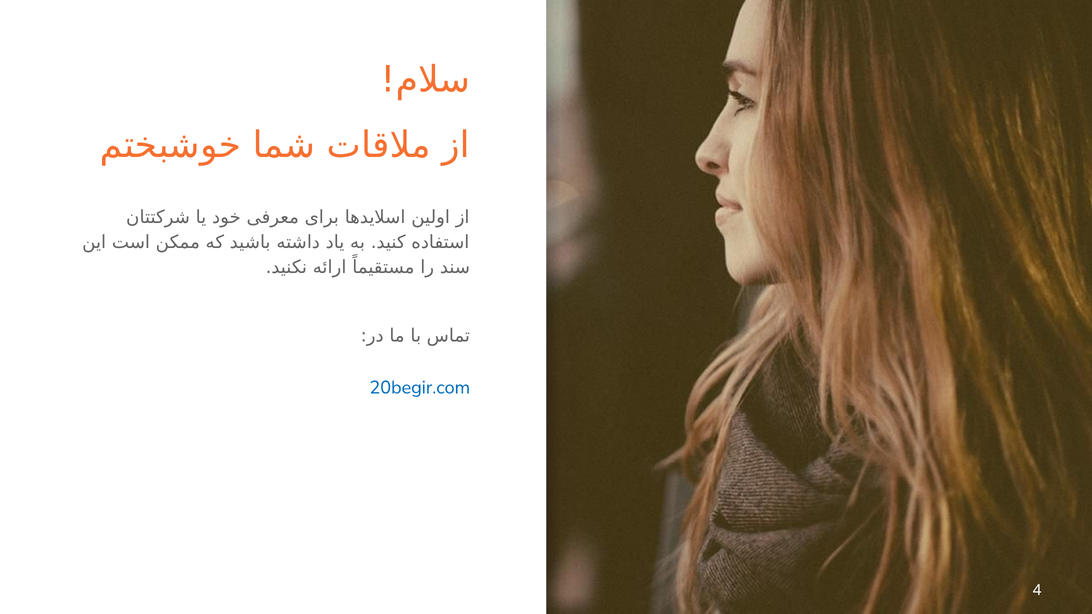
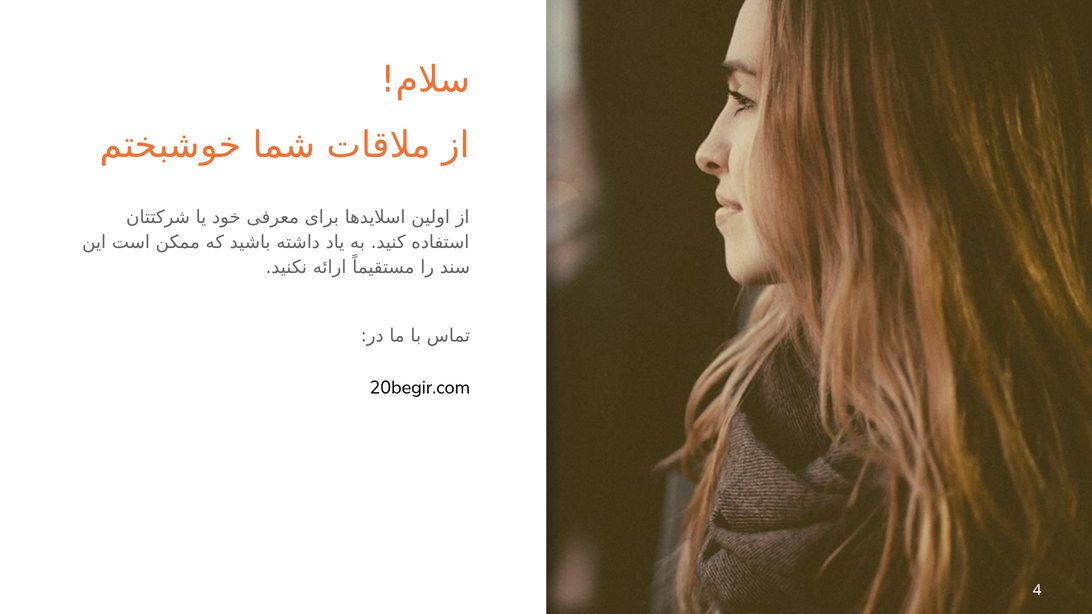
20begir.com colour: blue -> black (420, 388)
